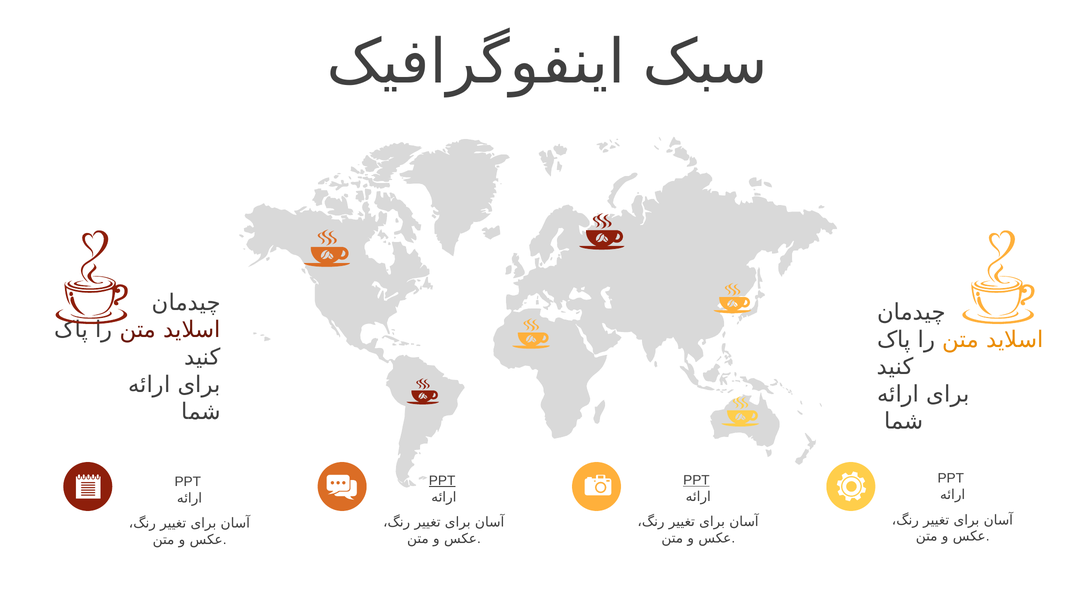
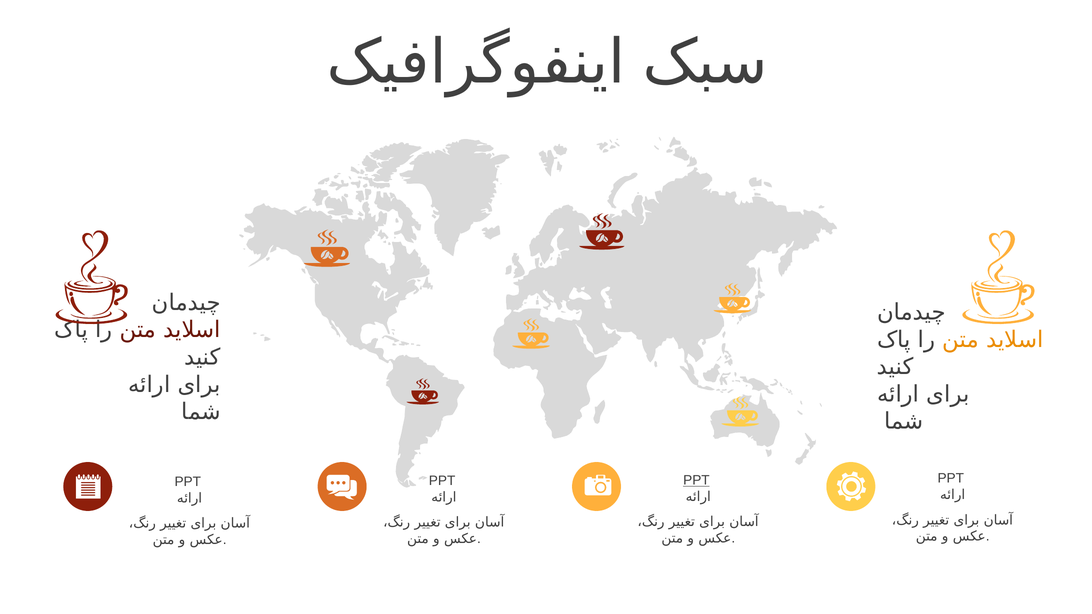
PPT underline: present -> none (442, 481)
